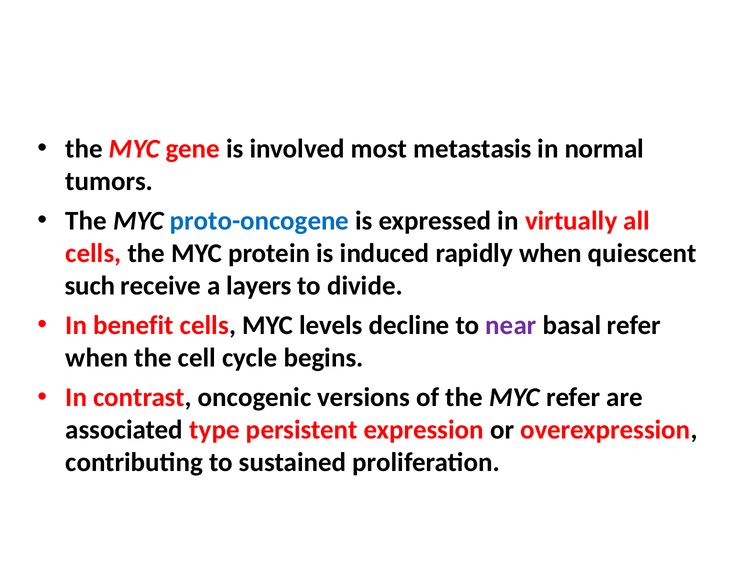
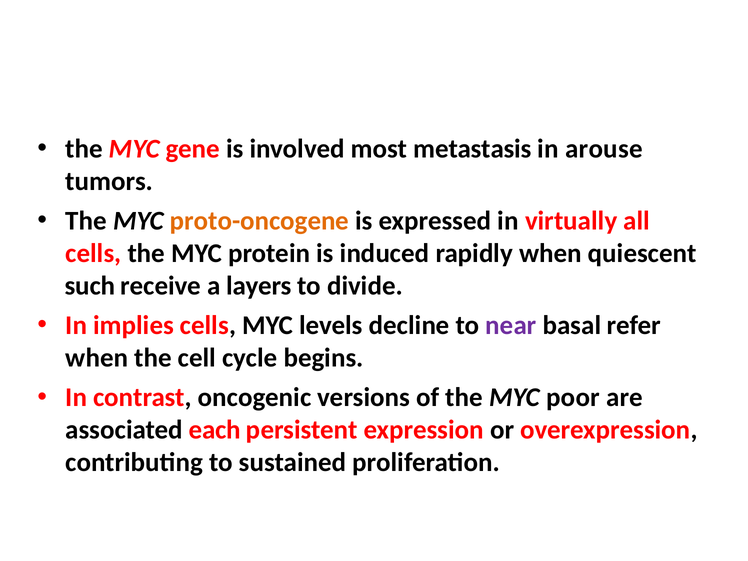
normal: normal -> arouse (604, 149)
proto-oncogene colour: blue -> orange (260, 221)
benefit: benefit -> implies (134, 326)
MYC refer: refer -> poor (573, 398)
type: type -> each (215, 430)
